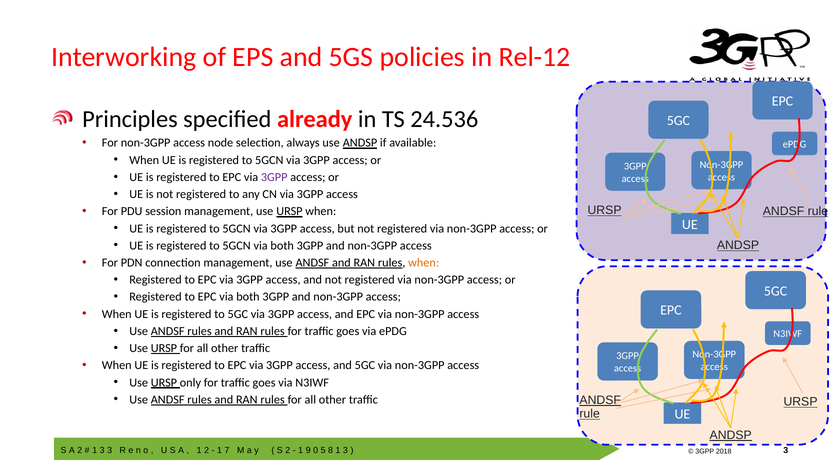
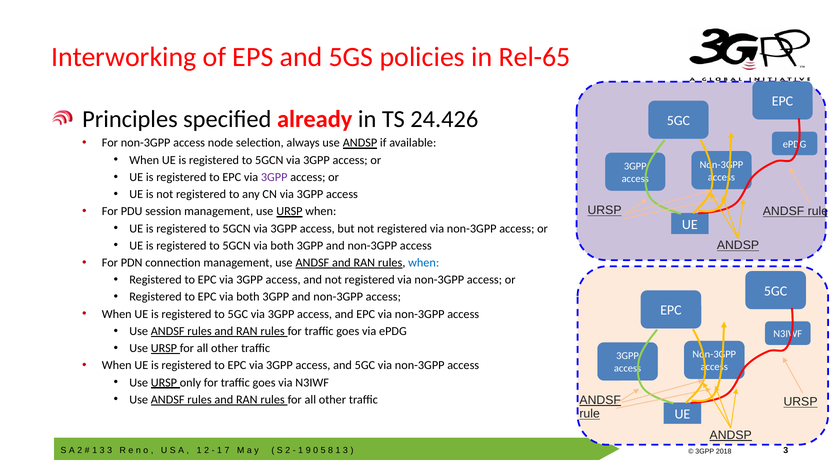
Rel-12: Rel-12 -> Rel-65 (535, 57)
24.536: 24.536 -> 24.426 (444, 119)
when colour: orange -> blue (424, 263)
